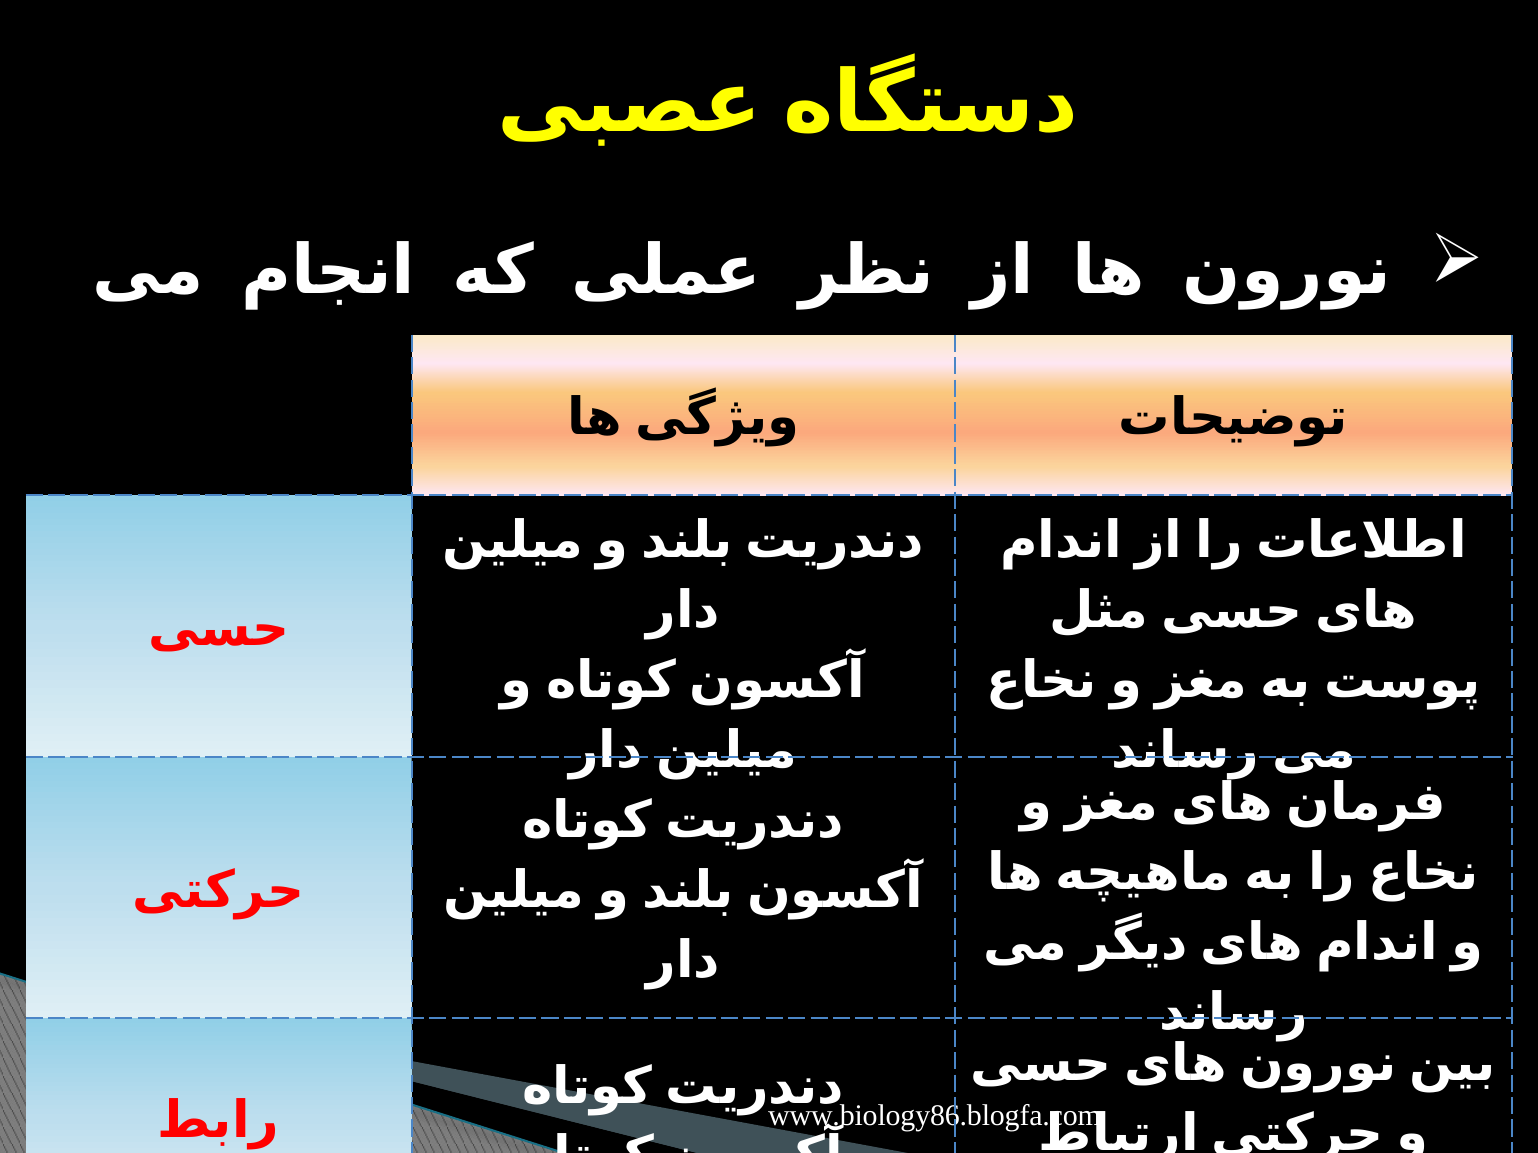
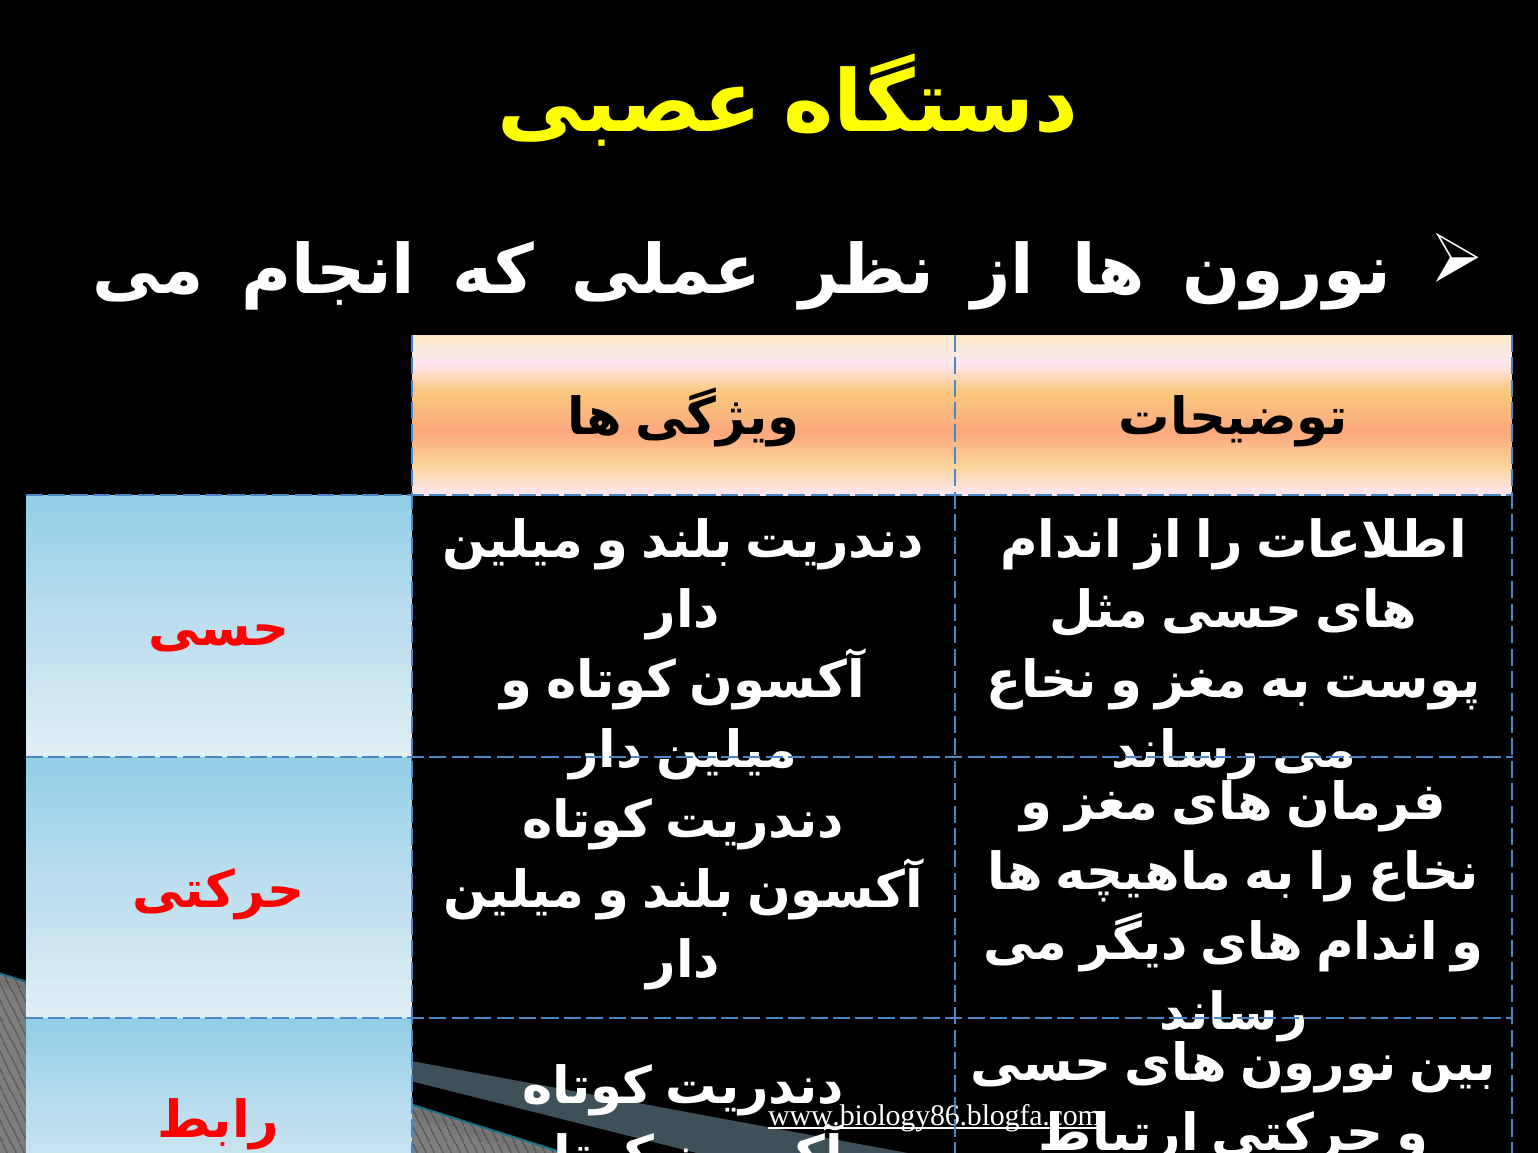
www.biology86.blogfa.com underline: none -> present (935, 1116)
